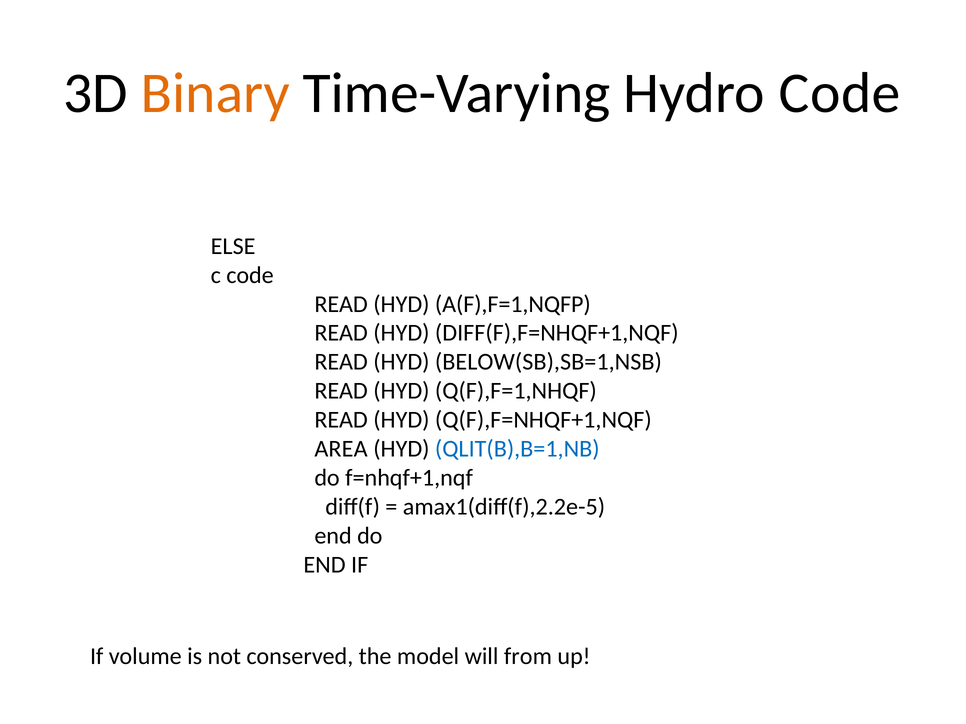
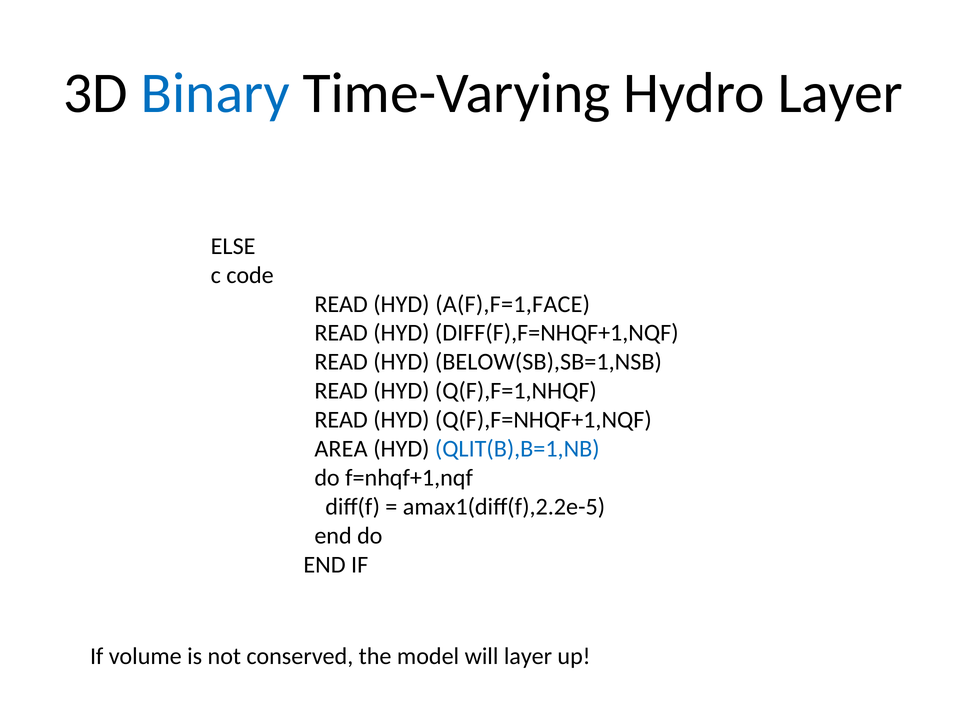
Binary colour: orange -> blue (215, 93)
Hydro Code: Code -> Layer (840, 93)
A(F),F=1,NQFP: A(F),F=1,NQFP -> A(F),F=1,FACE (513, 304)
will from: from -> layer (528, 657)
